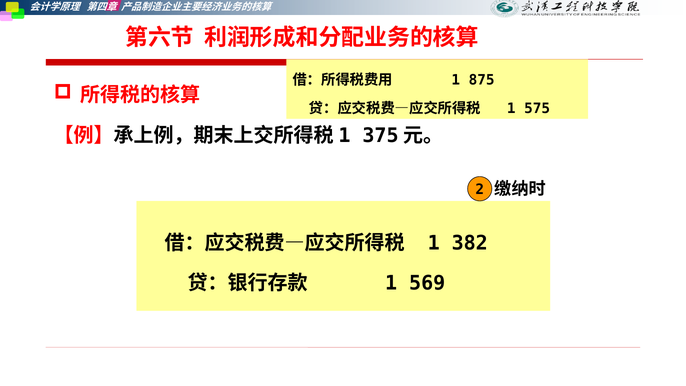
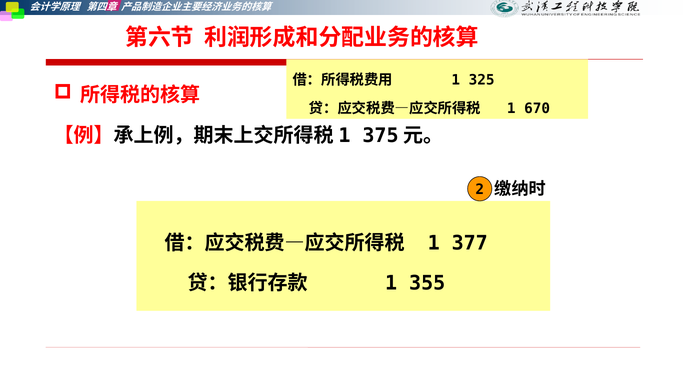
875: 875 -> 325 (482, 80)
575: 575 -> 670 (537, 109)
382: 382 -> 377 (470, 243)
569: 569 -> 355 (427, 283)
